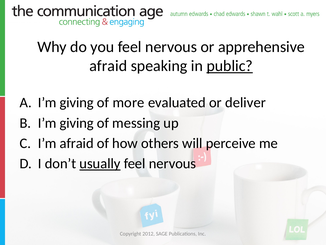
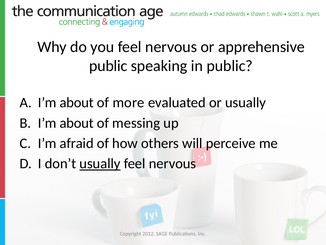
afraid: afraid -> public (108, 66)
public underline: present -> none (230, 66)
giving: giving -> about (77, 102)
or deliver: deliver -> usually (246, 102)
giving: giving -> about (77, 123)
